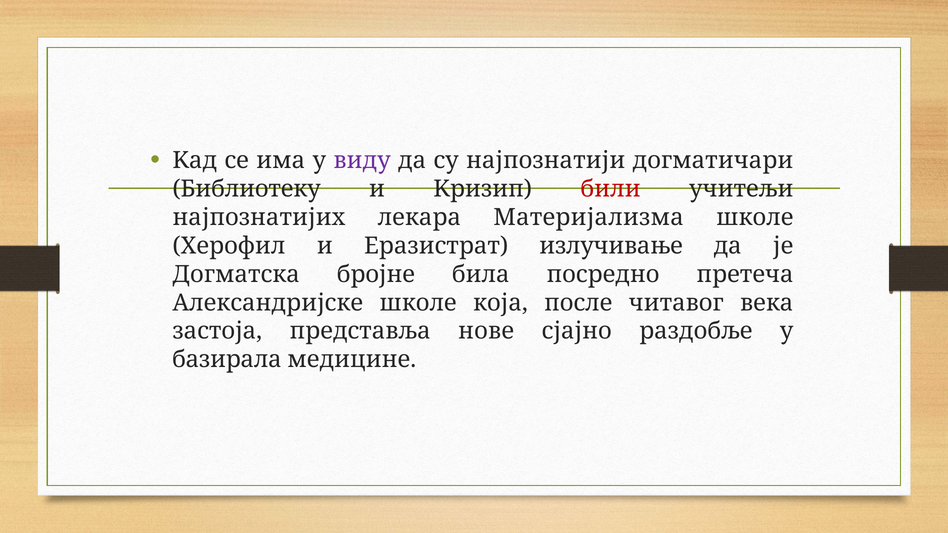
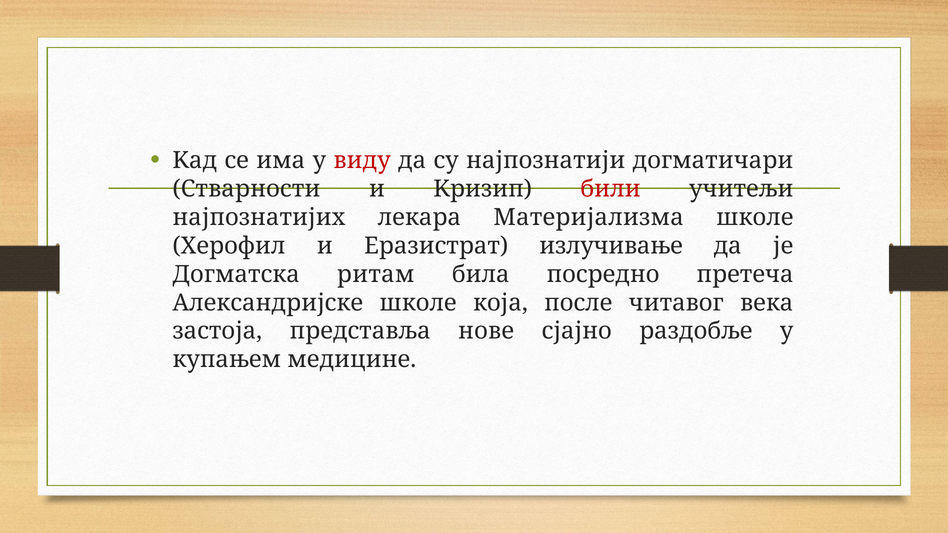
виду colour: purple -> red (362, 161)
Библиотеку: Библиотеку -> Стварности (246, 189)
бројне: бројне -> ритам (376, 274)
базирала: базирала -> купањем (227, 360)
